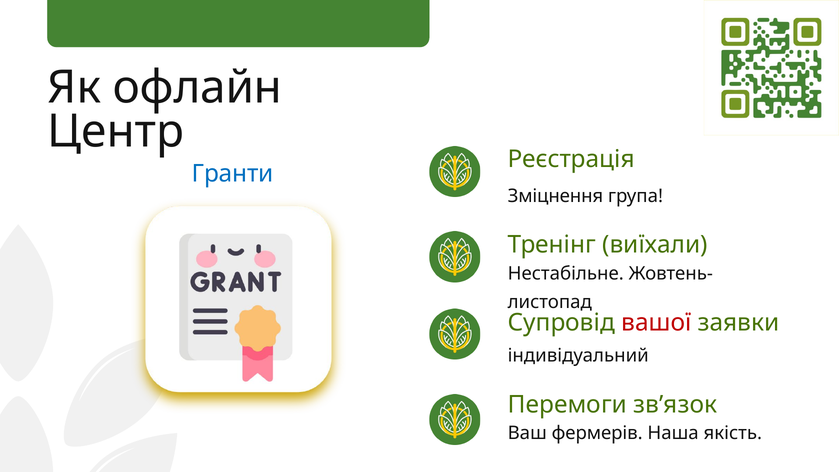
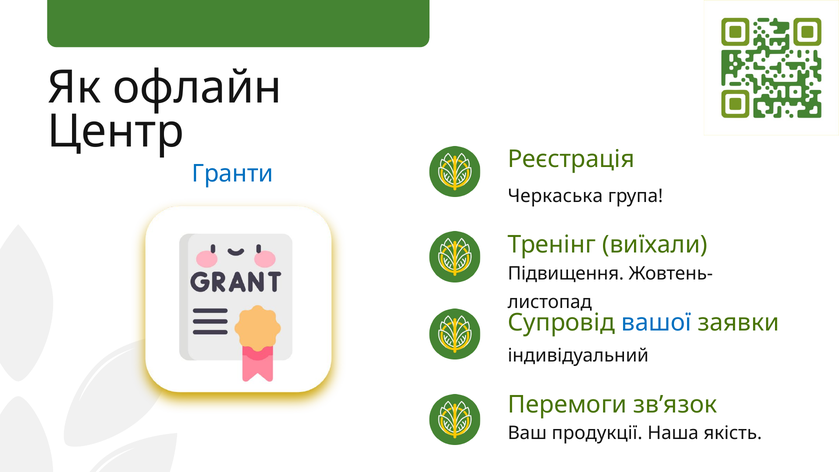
Зміцнення: Зміцнення -> Черкаська (555, 196)
Нестабільне: Нестабільне -> Підвищення (566, 274)
вашої colour: red -> blue (656, 323)
фермерів: фермерів -> продукції (597, 433)
